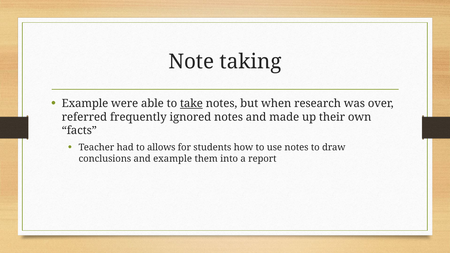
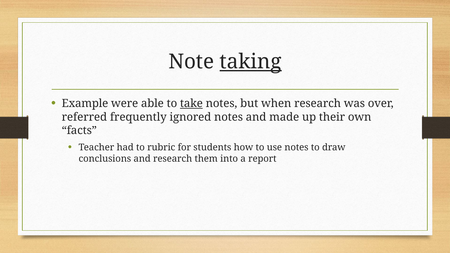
taking underline: none -> present (251, 62)
allows: allows -> rubric (161, 148)
and example: example -> research (173, 159)
